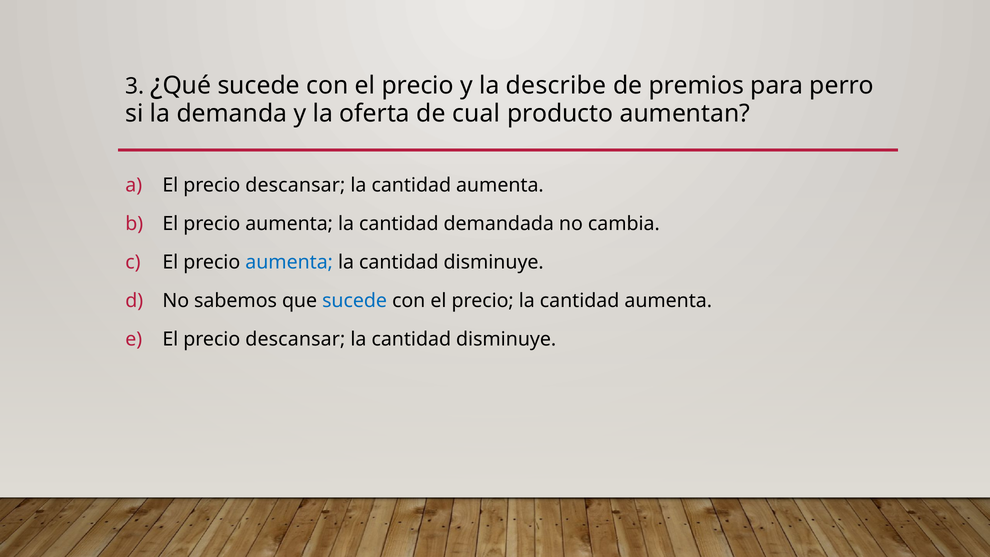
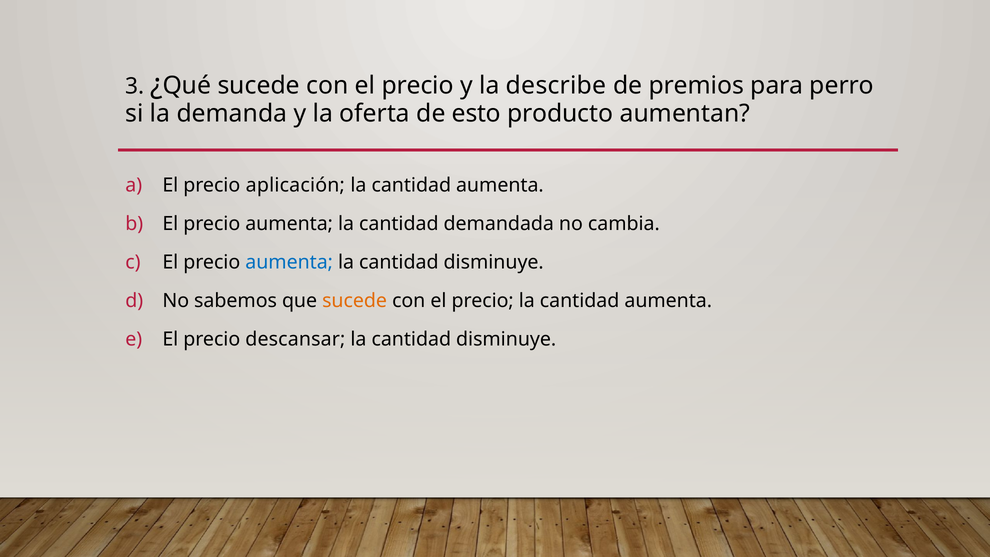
cual: cual -> esto (476, 113)
descansar: descansar -> aplicación (295, 185)
sucede colour: blue -> orange (355, 301)
